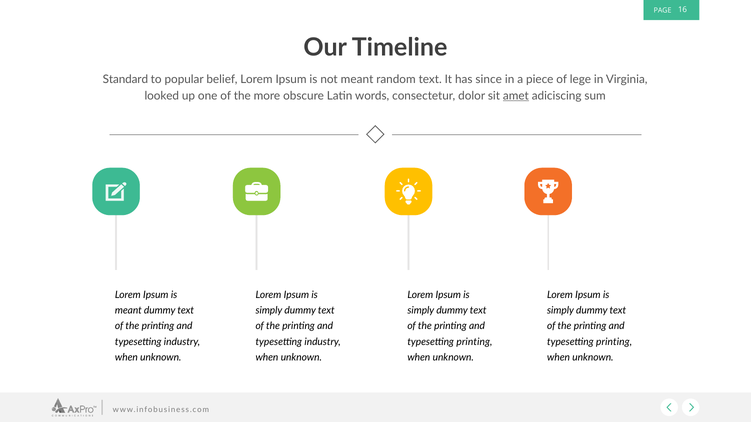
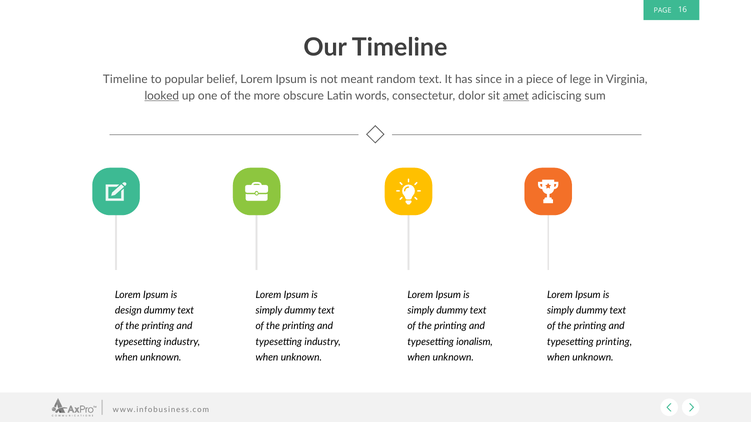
Standard: Standard -> Timeline (125, 79)
looked underline: none -> present (162, 96)
meant: meant -> design (128, 311)
printing: printing -> ionalism (475, 342)
